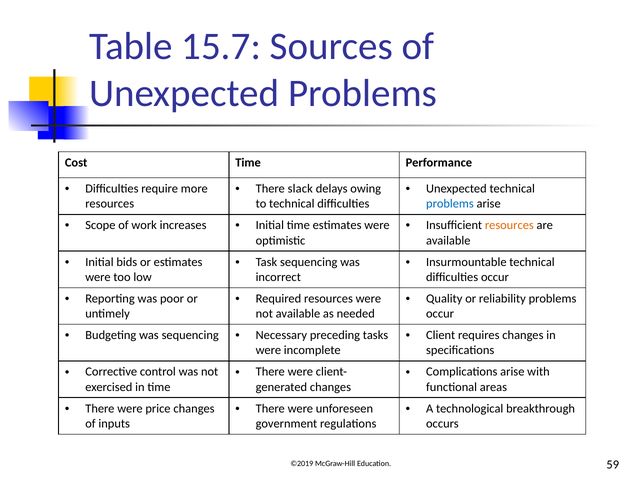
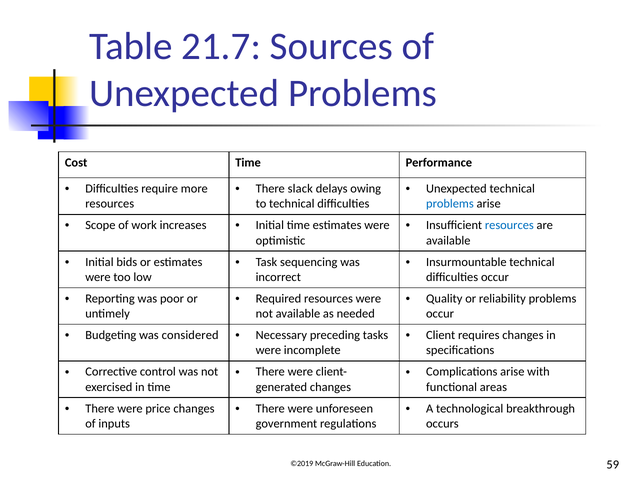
15.7: 15.7 -> 21.7 (221, 46)
resources colour: orange -> blue (509, 225)
was sequencing: sequencing -> considered (190, 335)
